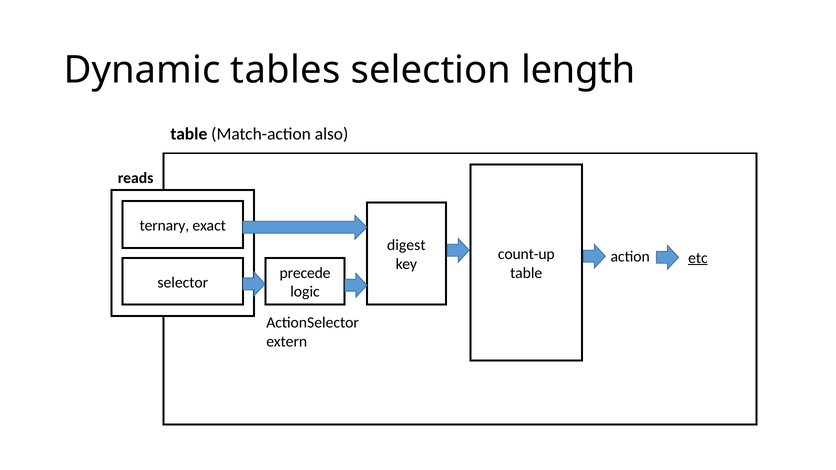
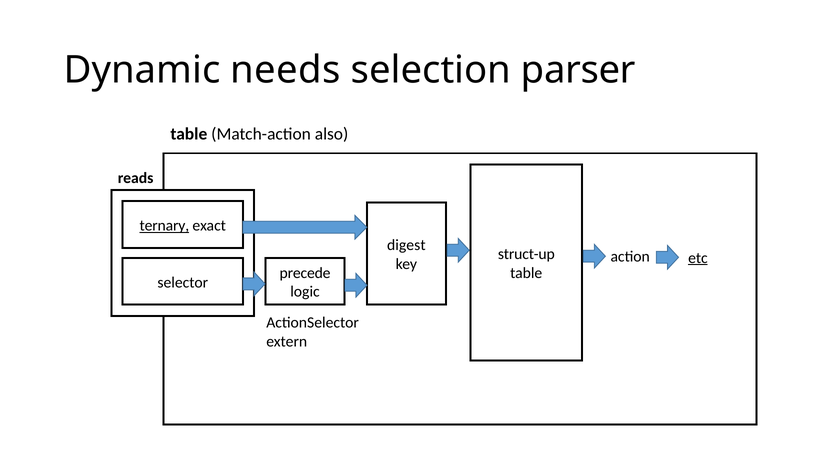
tables: tables -> needs (286, 70)
length: length -> parser (578, 70)
ternary underline: none -> present (164, 226)
count-up: count-up -> struct-up (526, 254)
